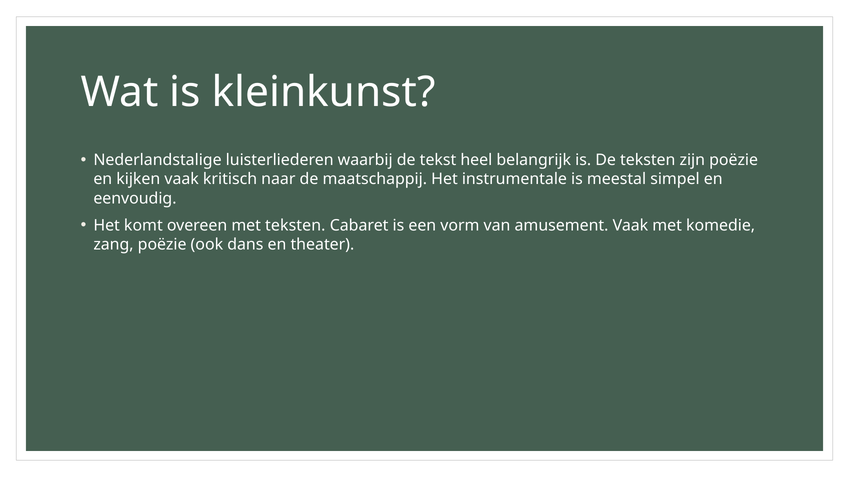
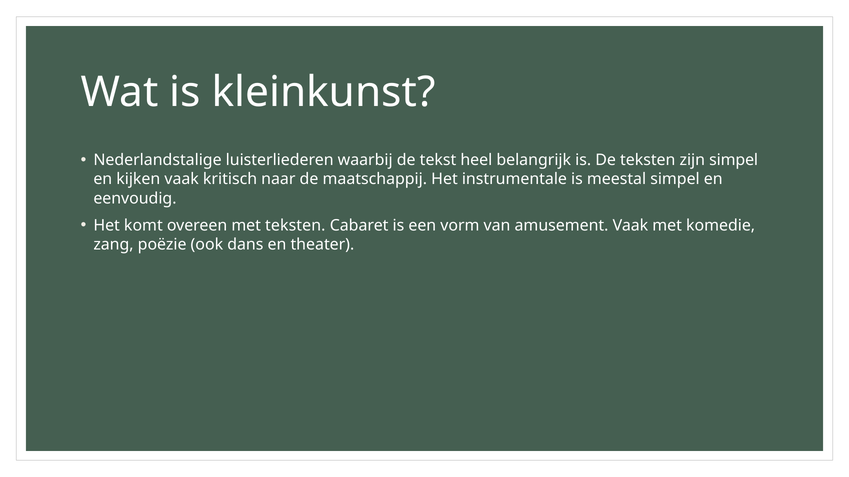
zijn poëzie: poëzie -> simpel (734, 160)
